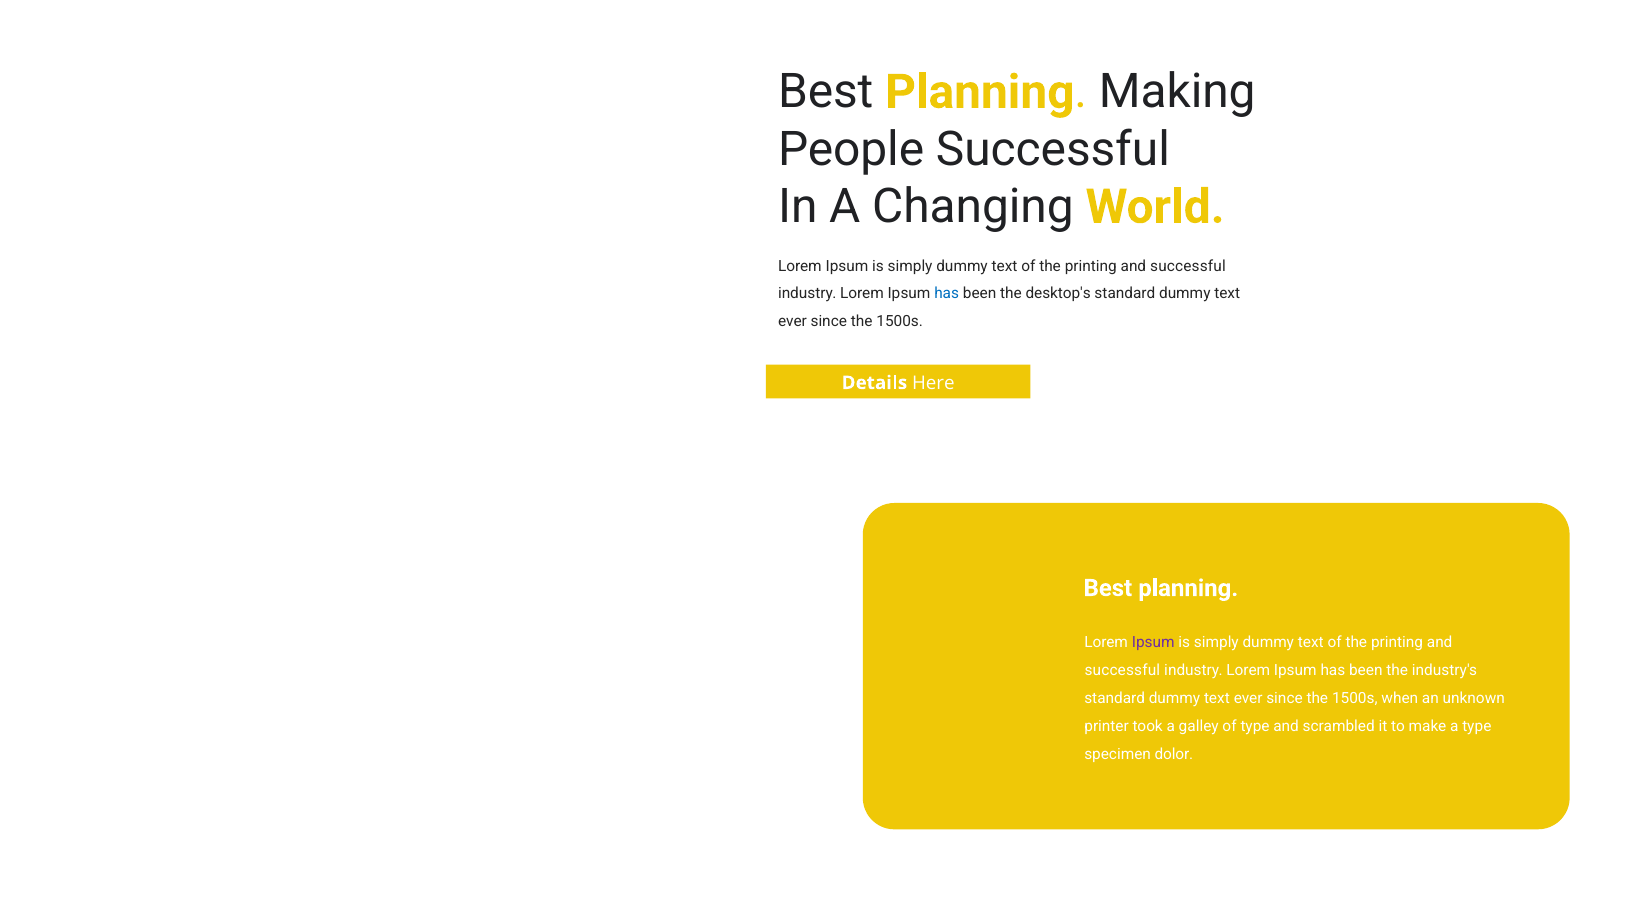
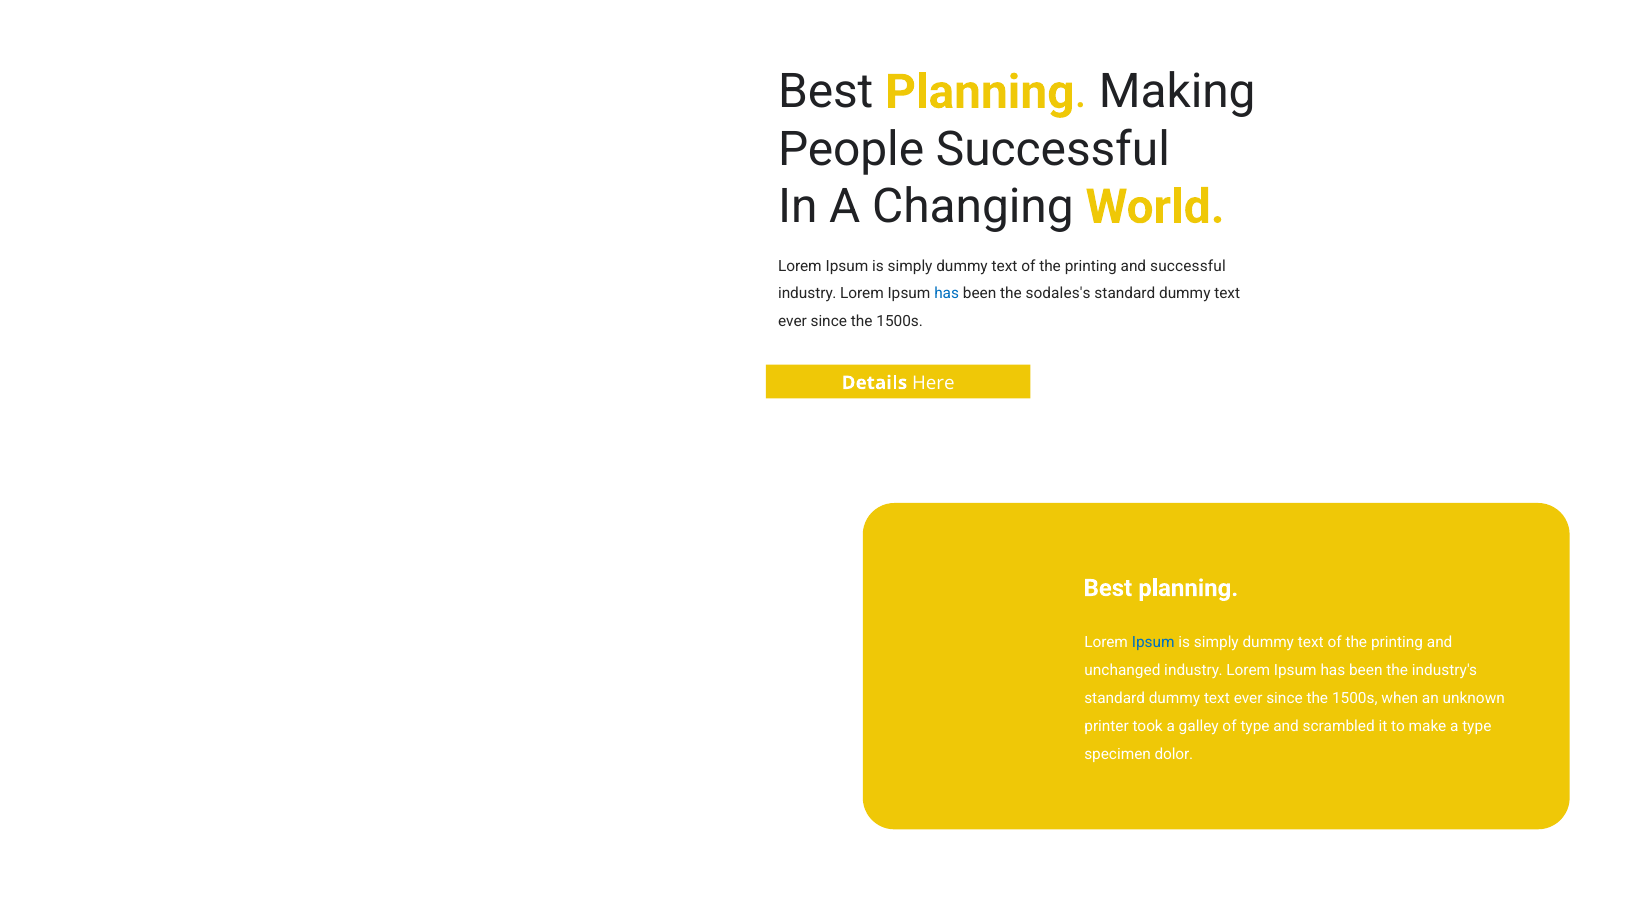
desktop's: desktop's -> sodales's (1058, 294)
Ipsum colour: purple -> blue (1153, 643)
successful: successful -> unchanged (1122, 671)
